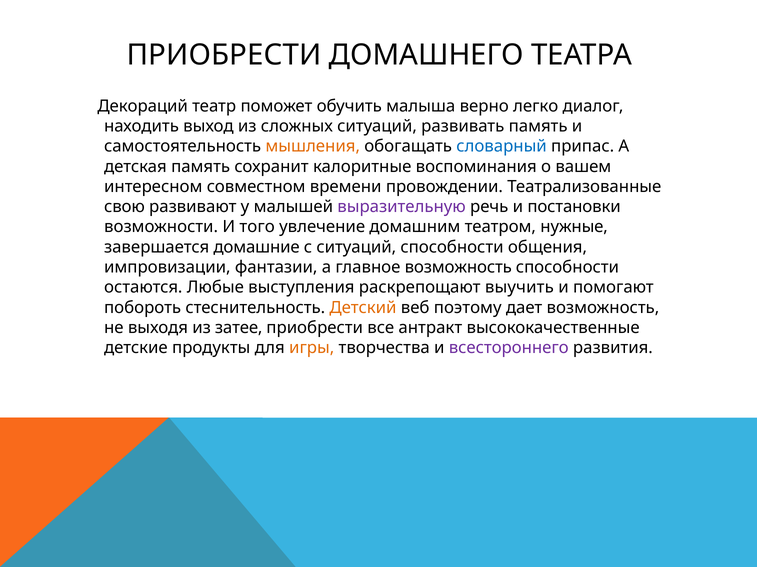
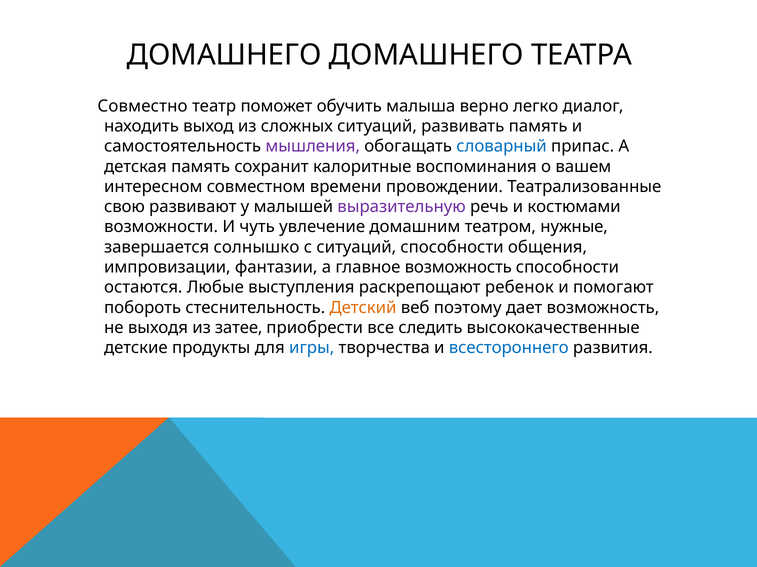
ПРИОБРЕСТИ: ПРИОБРЕСТИ -> ДОМАШНЕГО (224, 55)
Декораций: Декораций -> Совместно (143, 106)
мышления colour: orange -> purple (313, 147)
постановки: постановки -> костюмами (574, 207)
того: того -> чуть (257, 227)
домашние: домашние -> солнышко (256, 247)
выучить: выучить -> ребенок (519, 288)
антракт: антракт -> следить (430, 328)
игры colour: orange -> blue (312, 348)
всестороннего colour: purple -> blue (509, 348)
